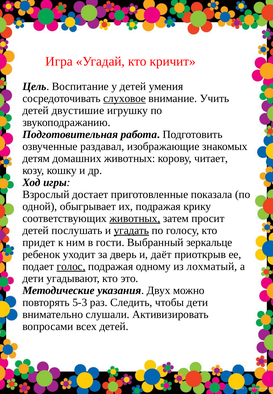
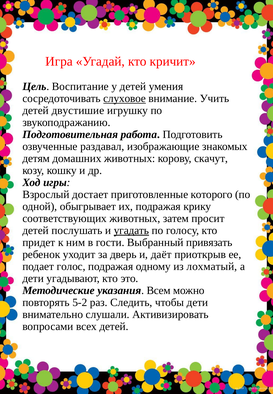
читает: читает -> скачут (211, 159)
показала: показала -> которого (212, 195)
животных underline: present -> none (135, 219)
зеркальце: зеркальце -> привязать (209, 243)
голос underline: present -> none (71, 267)
Двух: Двух -> Всем (159, 291)
5-3: 5-3 -> 5-2 (80, 303)
